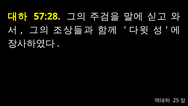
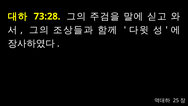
57:28: 57:28 -> 73:28 (47, 16)
